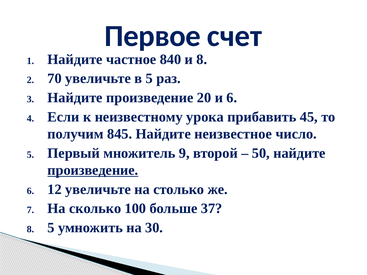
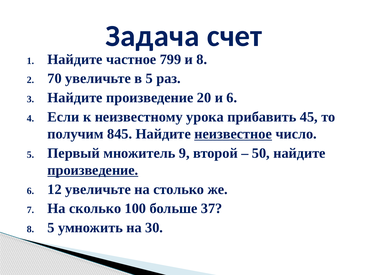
Первое: Первое -> Задача (152, 36)
840: 840 -> 799 (170, 59)
неизвестное underline: none -> present (233, 134)
